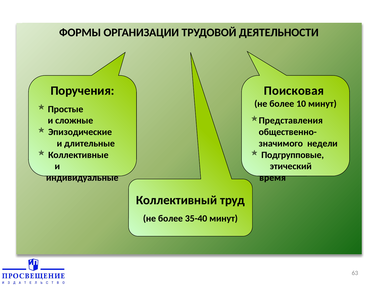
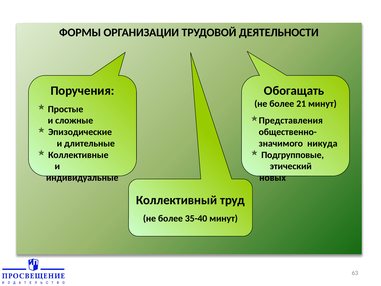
Поисковая: Поисковая -> Обогащать (294, 91)
10: 10 -> 21 (301, 104)
недели: недели -> никуда (322, 143)
время: время -> новых (273, 178)
